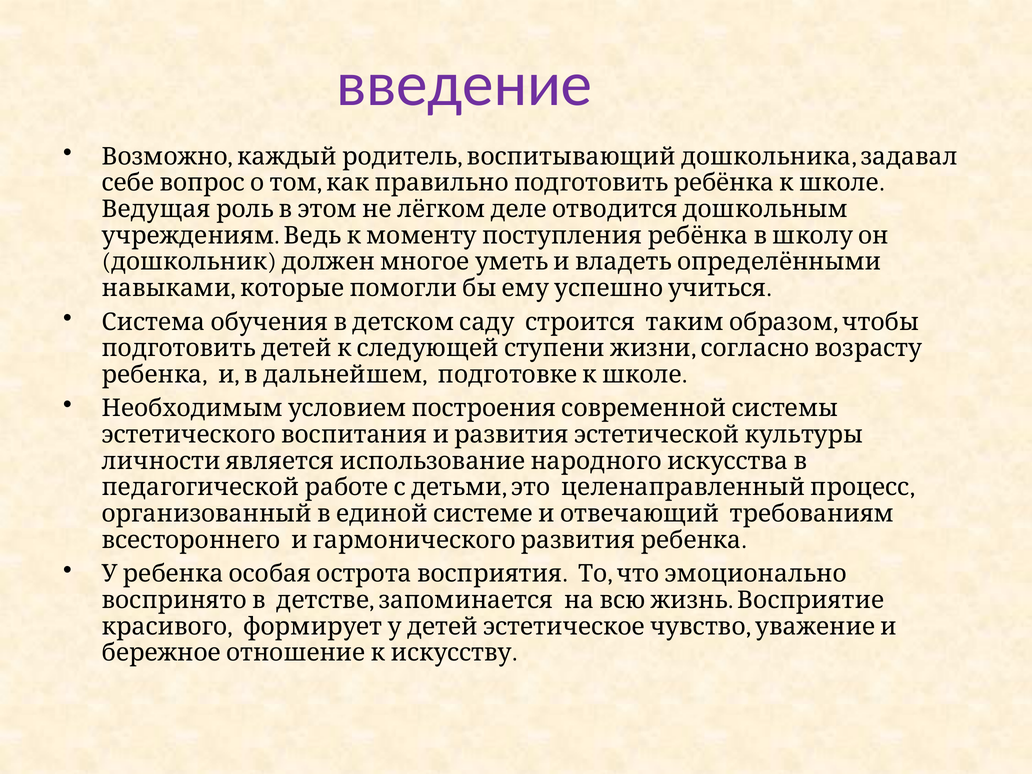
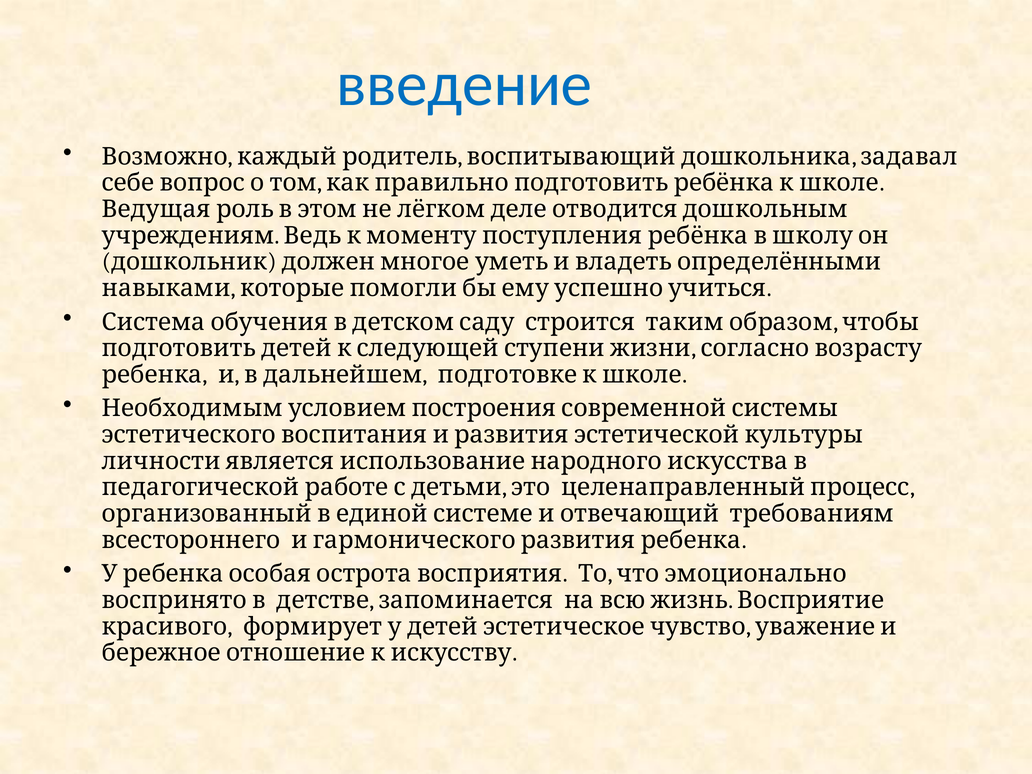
введение colour: purple -> blue (464, 84)
